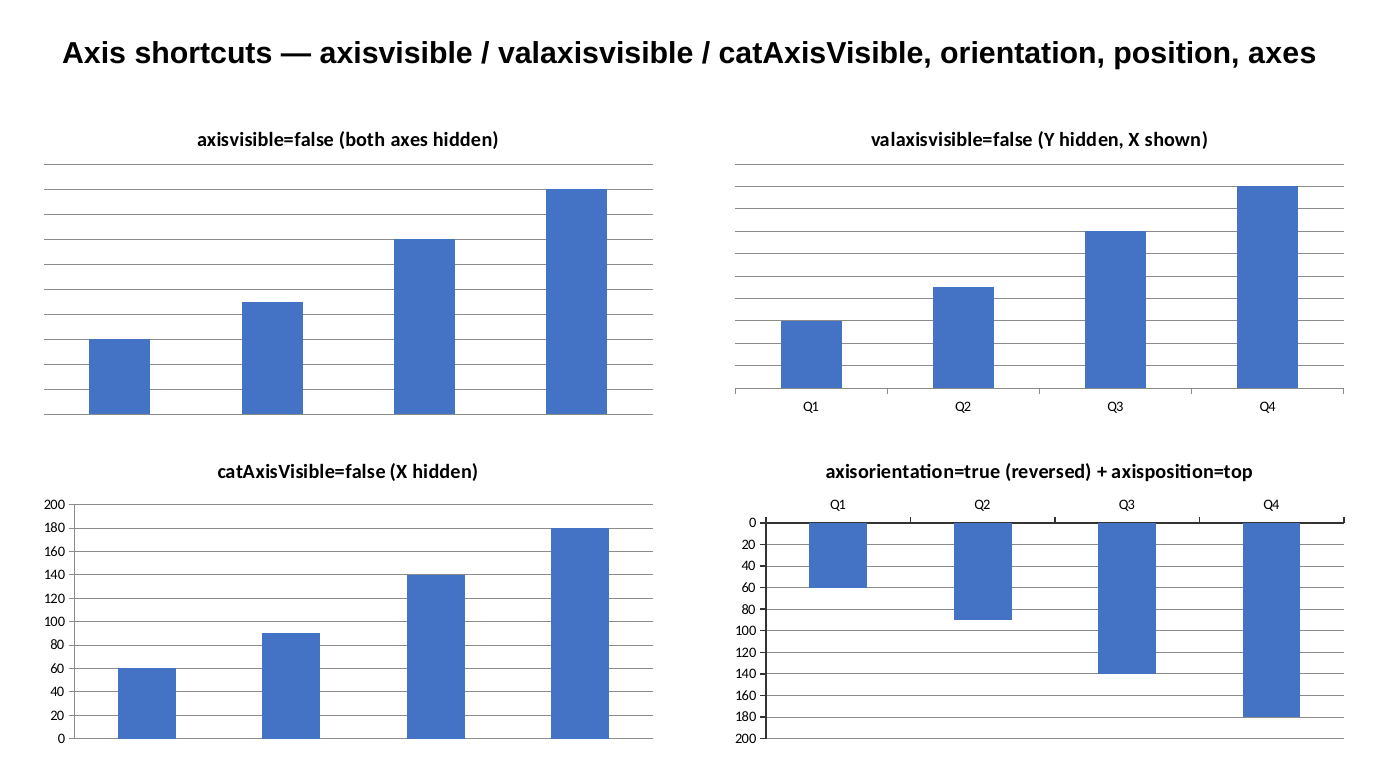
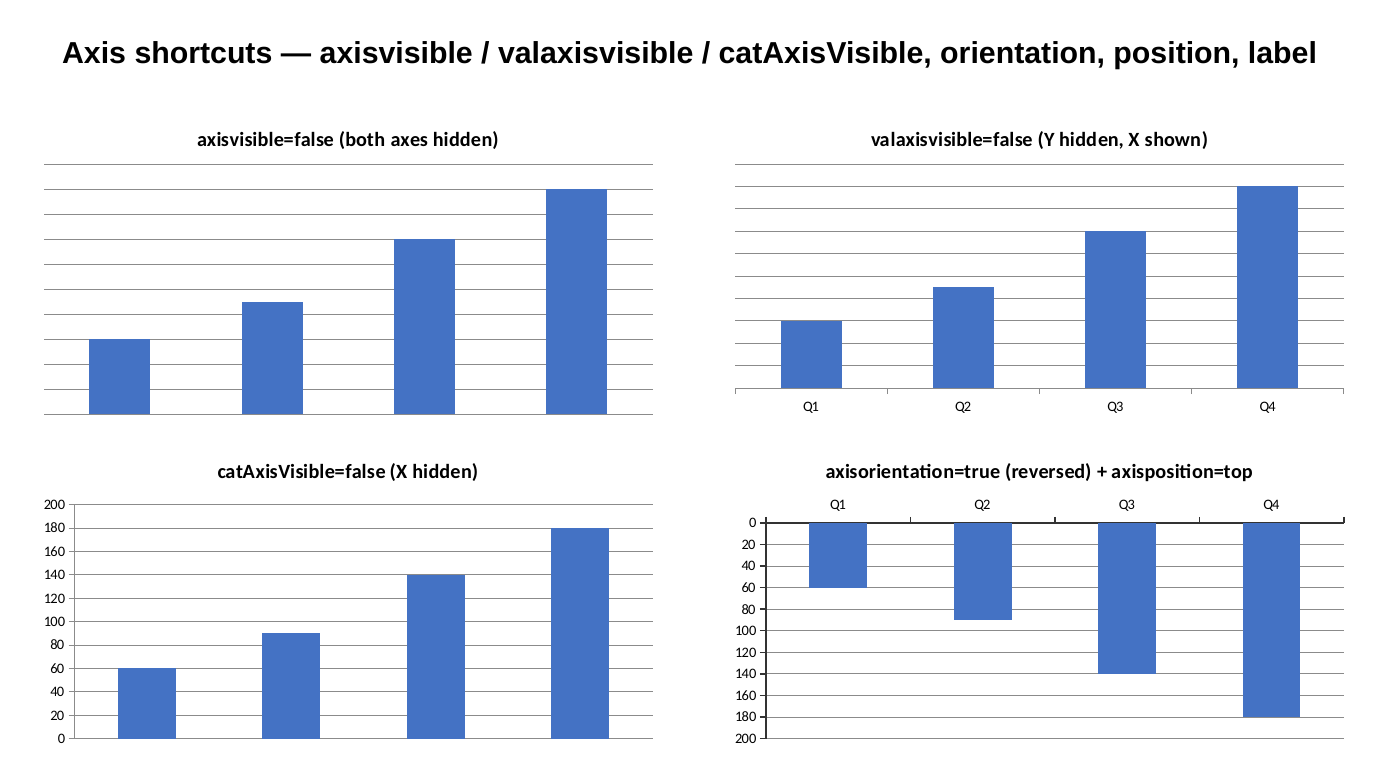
position axes: axes -> label (1282, 54)
